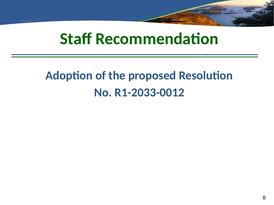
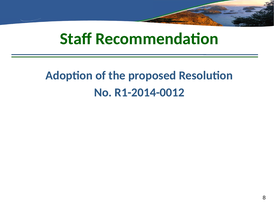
R1-2033-0012: R1-2033-0012 -> R1-2014-0012 (150, 93)
